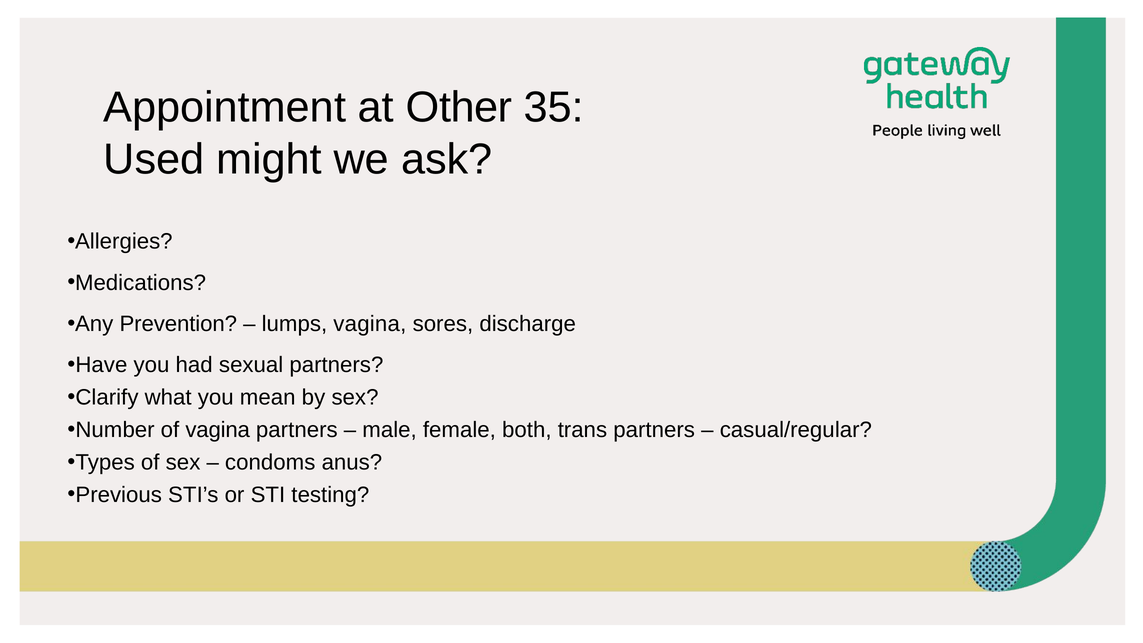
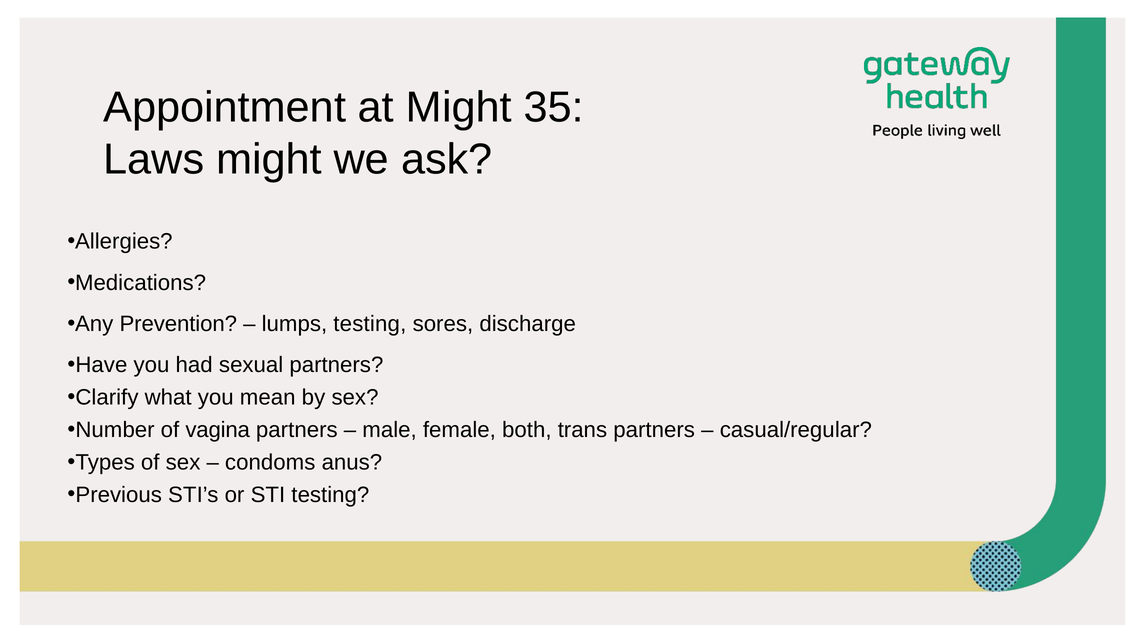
at Other: Other -> Might (459, 107)
Used: Used -> Laws (154, 159)
lumps vagina: vagina -> testing (370, 324)
